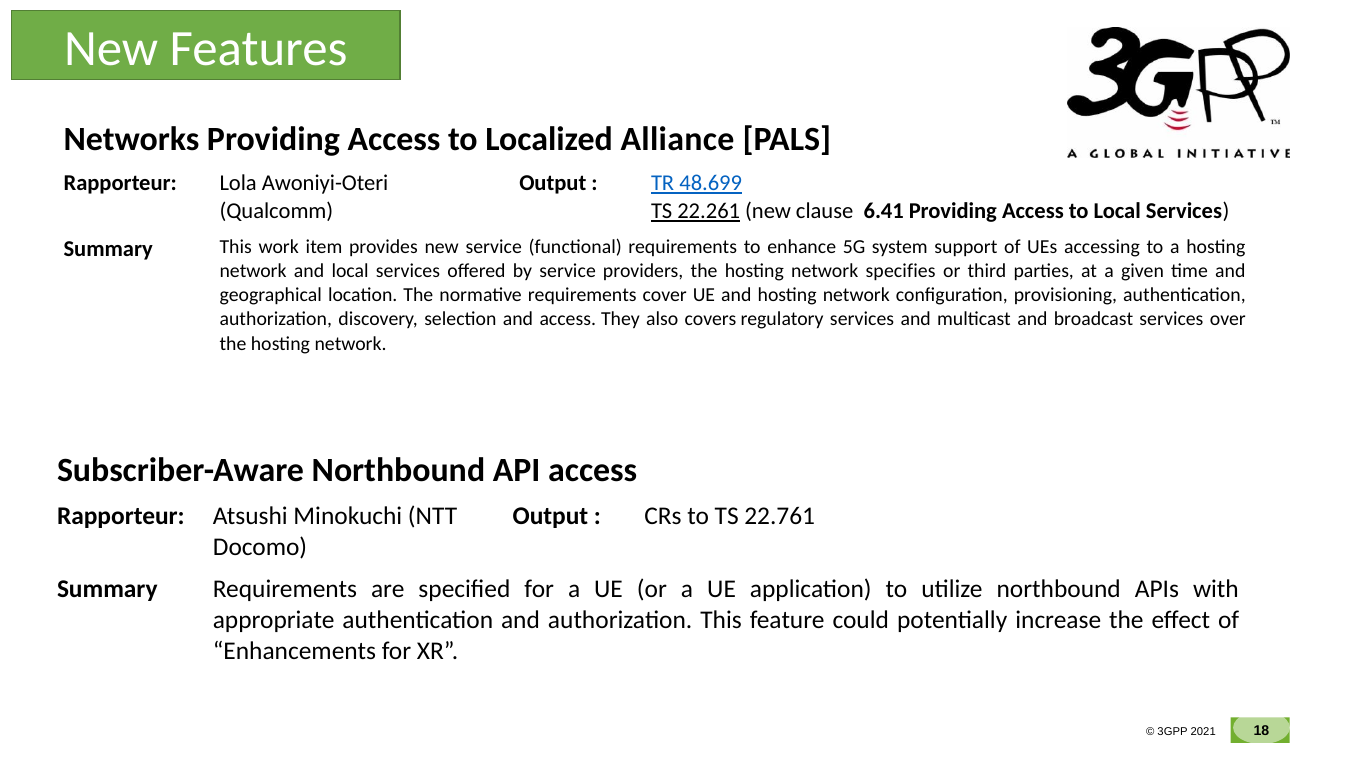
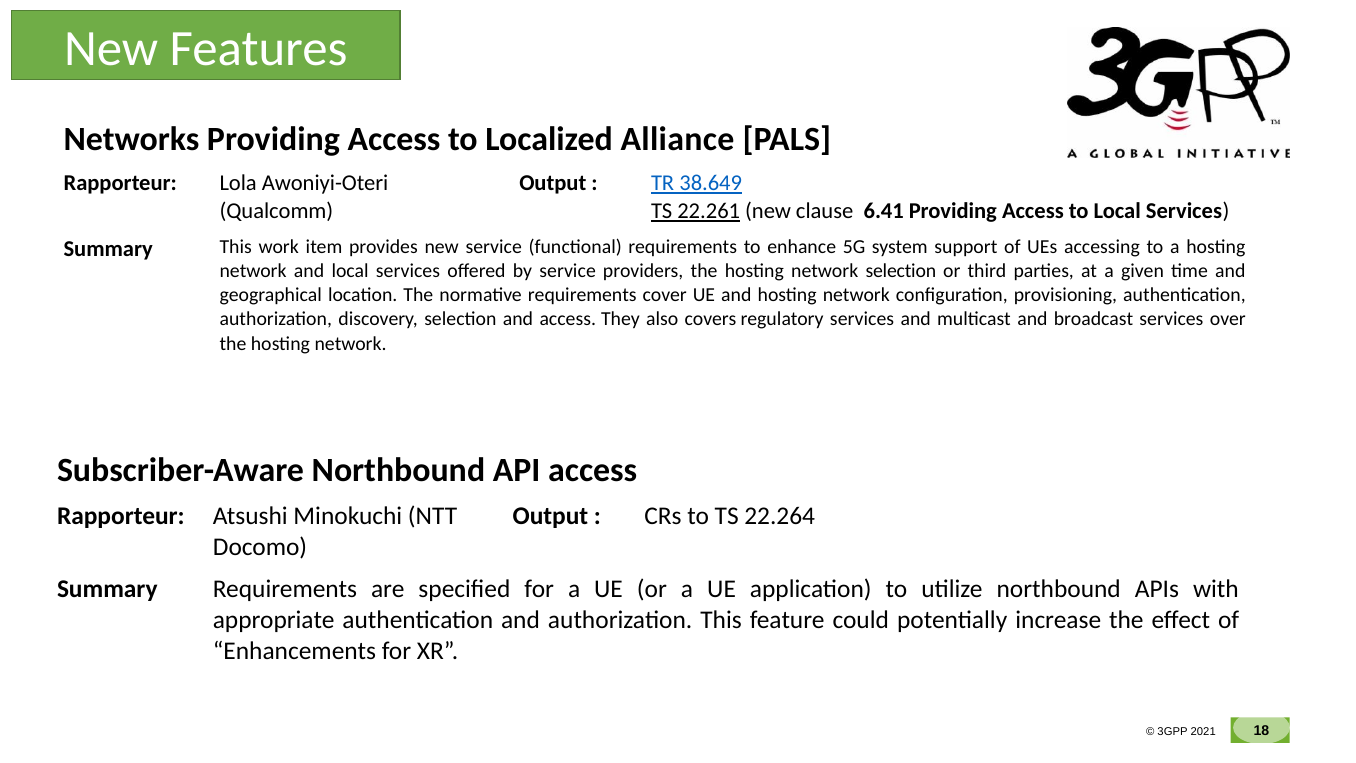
48.699: 48.699 -> 38.649 (711, 183)
network specifies: specifies -> selection (901, 271)
22.761: 22.761 -> 22.264 (780, 516)
